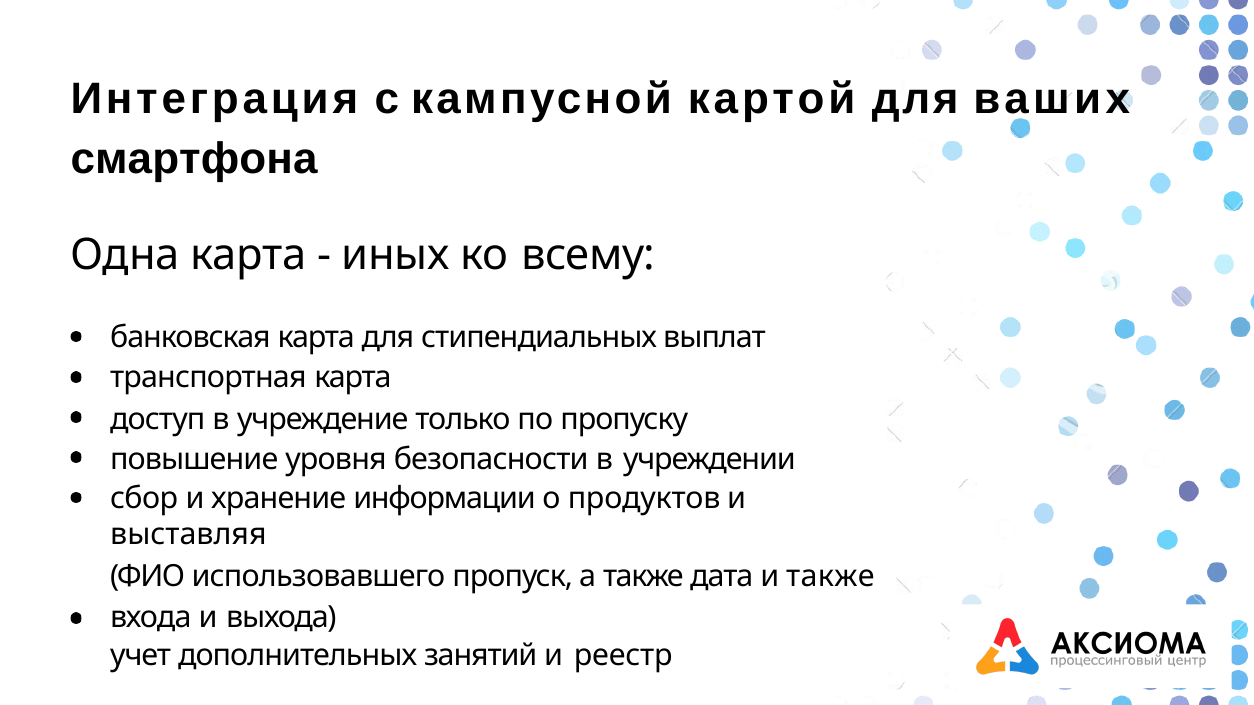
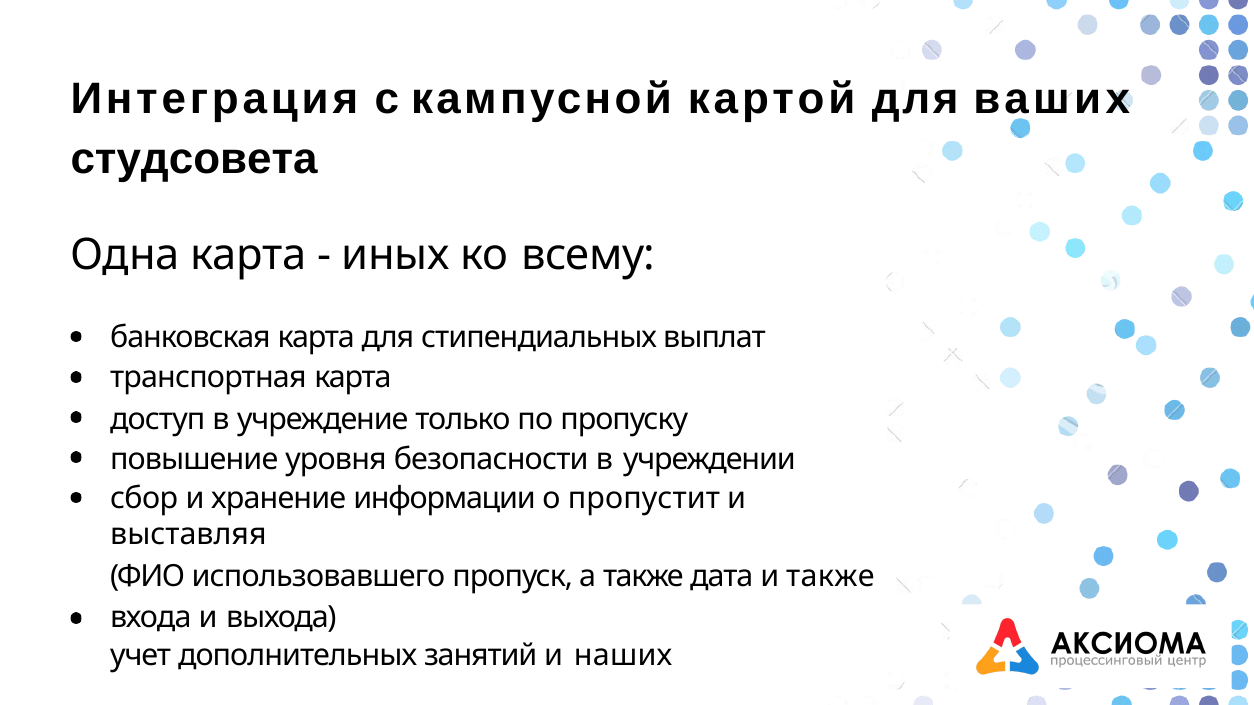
смартфона: смартфона -> студсовета (194, 159)
продуктов: продуктов -> пропустит (644, 498)
реестр: реестр -> наших (623, 656)
